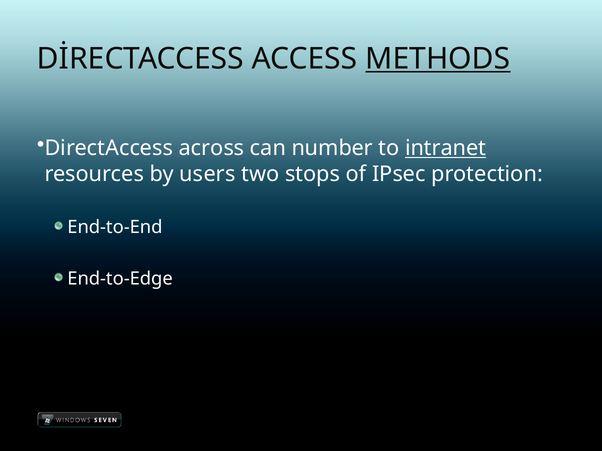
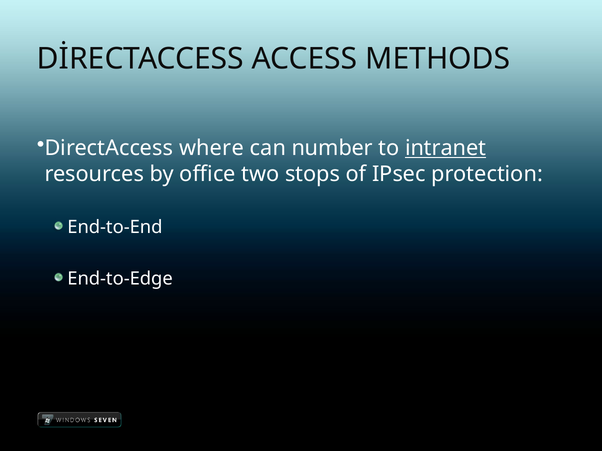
METHODS underline: present -> none (438, 59)
across: across -> where (211, 148)
users: users -> office (208, 174)
